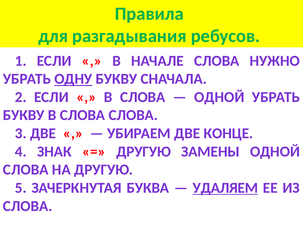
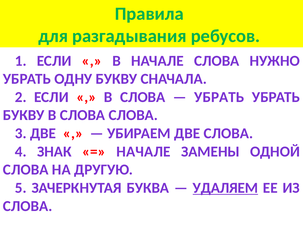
ОДНУ underline: present -> none (73, 79)
ОДНОЙ: ОДНОЙ -> УБРАТЬ (219, 97)
ДВЕ КОНЦЕ: КОНЦЕ -> СЛОВА (228, 134)
ДРУГУЮ: ДРУГУЮ -> НАЧАЛЕ (143, 152)
